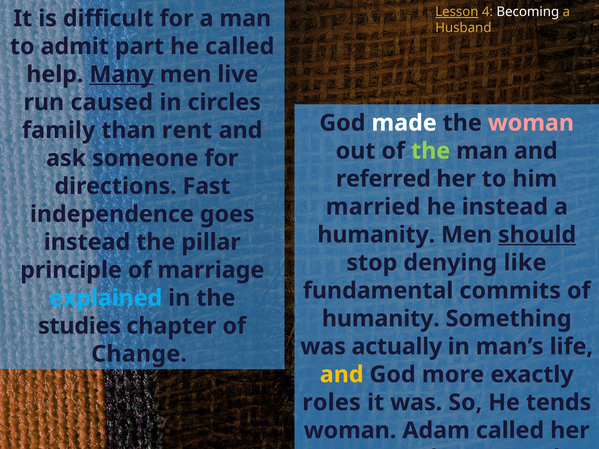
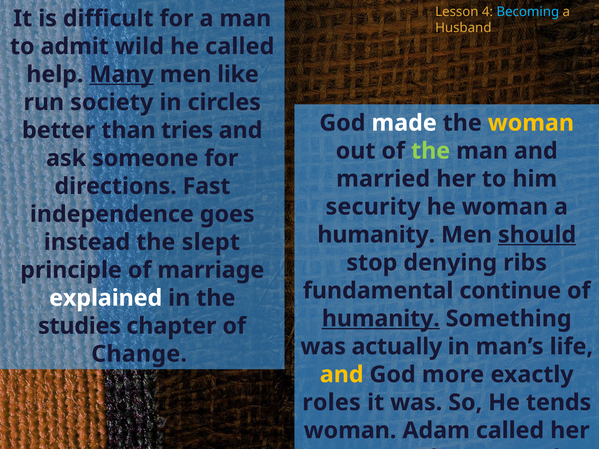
Lesson underline: present -> none (457, 12)
Becoming colour: white -> light blue (528, 12)
part: part -> wild (139, 47)
live: live -> like (238, 74)
caused: caused -> society (112, 102)
woman colour: pink -> yellow (531, 123)
family: family -> better (59, 130)
rent: rent -> tries (187, 130)
referred: referred -> married (383, 179)
married: married -> security (373, 207)
he instead: instead -> woman (505, 207)
pillar: pillar -> slept (211, 242)
like: like -> ribs (525, 263)
commits: commits -> continue (510, 291)
explained colour: light blue -> white (106, 298)
humanity underline: none -> present (381, 319)
